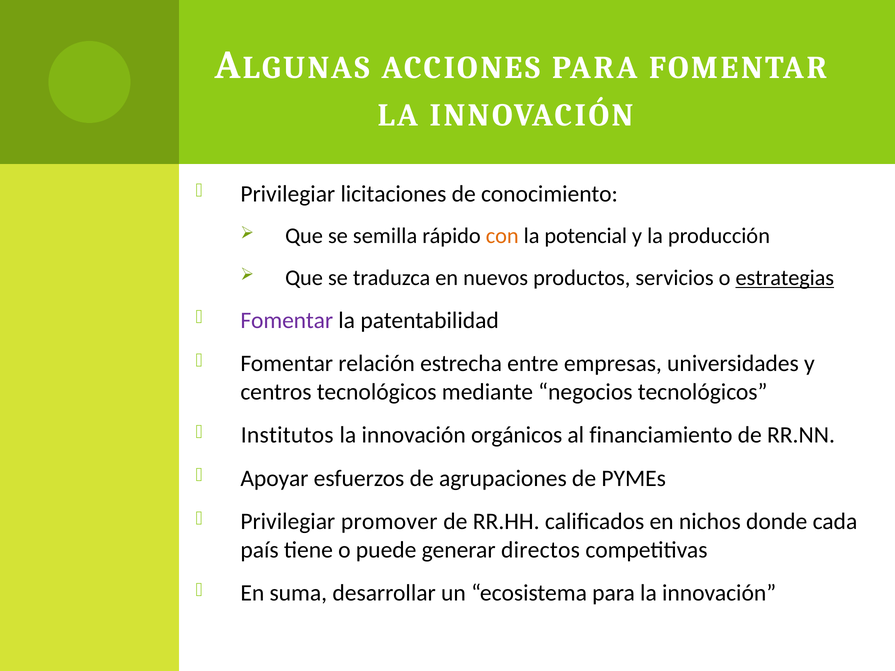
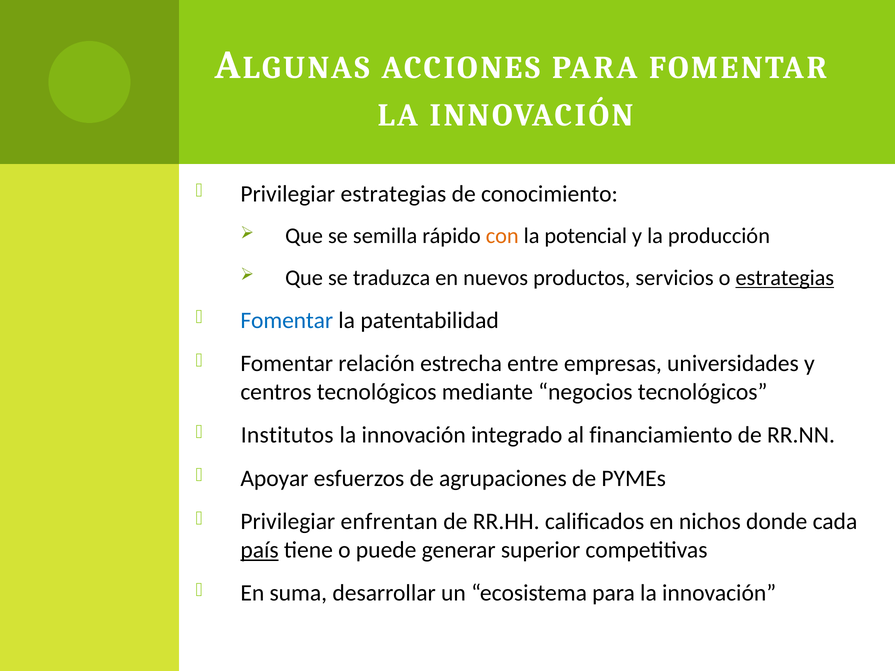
Privilegiar licitaciones: licitaciones -> estrategias (393, 194)
Fomentar colour: purple -> blue (287, 321)
orgánicos: orgánicos -> integrado (517, 435)
promover: promover -> enfrentan (389, 522)
país underline: none -> present (260, 550)
directos: directos -> superior (541, 550)
